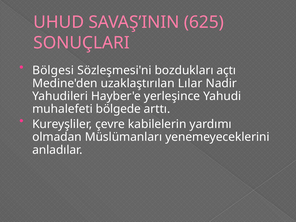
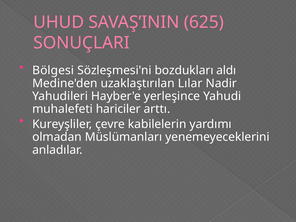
açtı: açtı -> aldı (226, 70)
bölgede: bölgede -> hariciler (118, 109)
